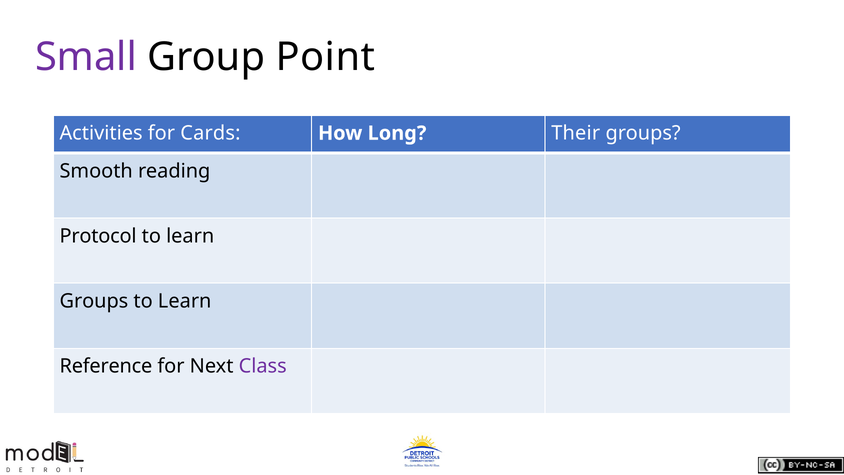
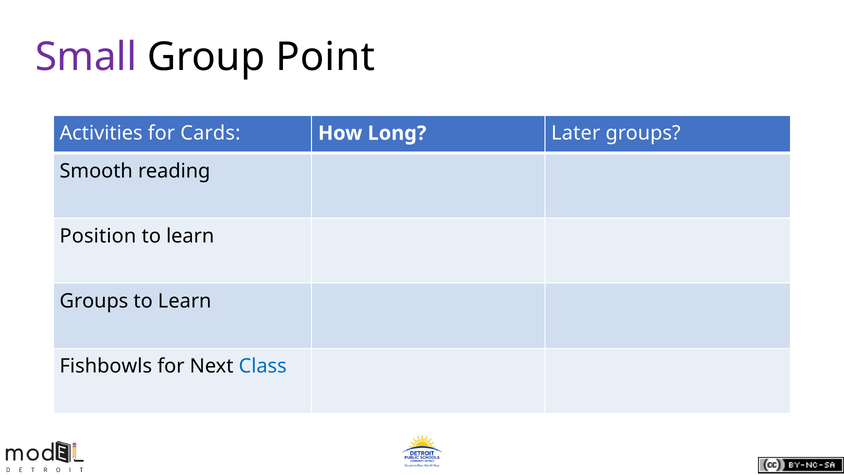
Their: Their -> Later (576, 133)
Protocol: Protocol -> Position (98, 236)
Reference: Reference -> Fishbowls (106, 366)
Class colour: purple -> blue (263, 366)
